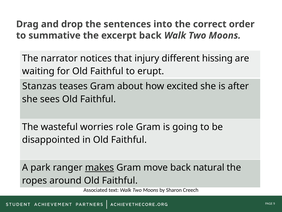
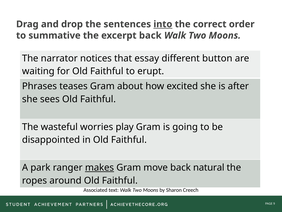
into underline: none -> present (163, 24)
injury: injury -> essay (147, 58)
hissing: hissing -> button (217, 58)
Stanzas: Stanzas -> Phrases (39, 86)
role: role -> play (125, 127)
